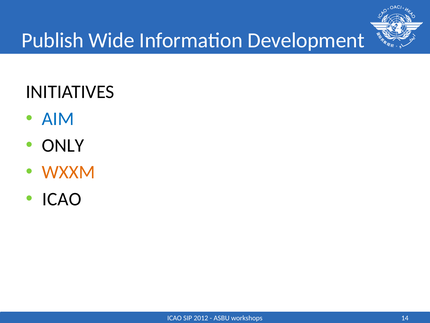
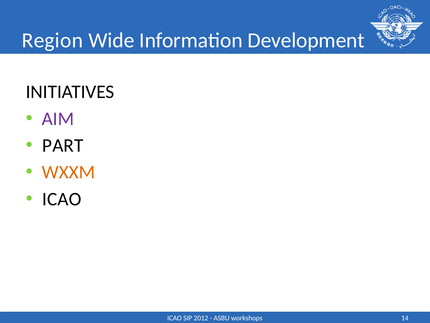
Publish: Publish -> Region (52, 40)
AIM colour: blue -> purple (58, 119)
ONLY: ONLY -> PART (63, 145)
